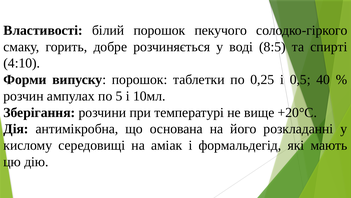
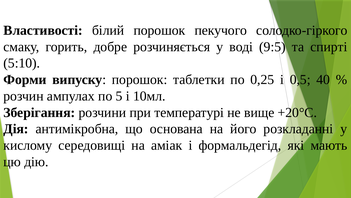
8:5: 8:5 -> 9:5 (272, 47)
4:10: 4:10 -> 5:10 (22, 63)
